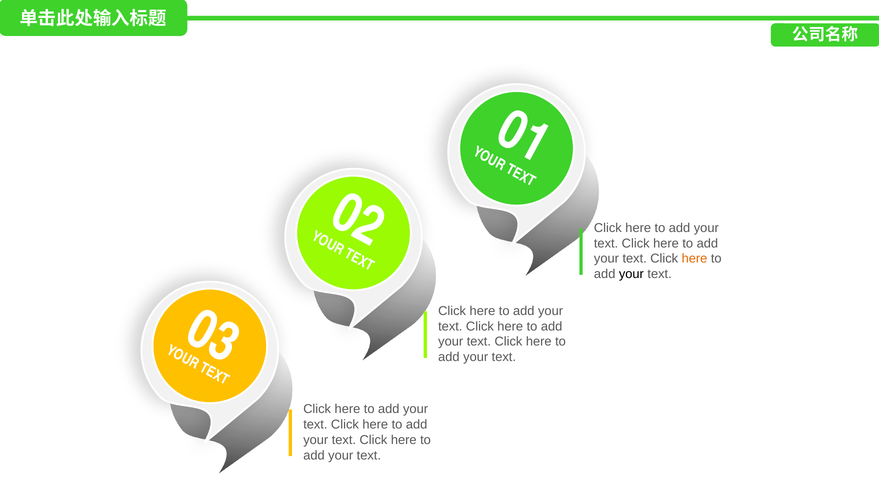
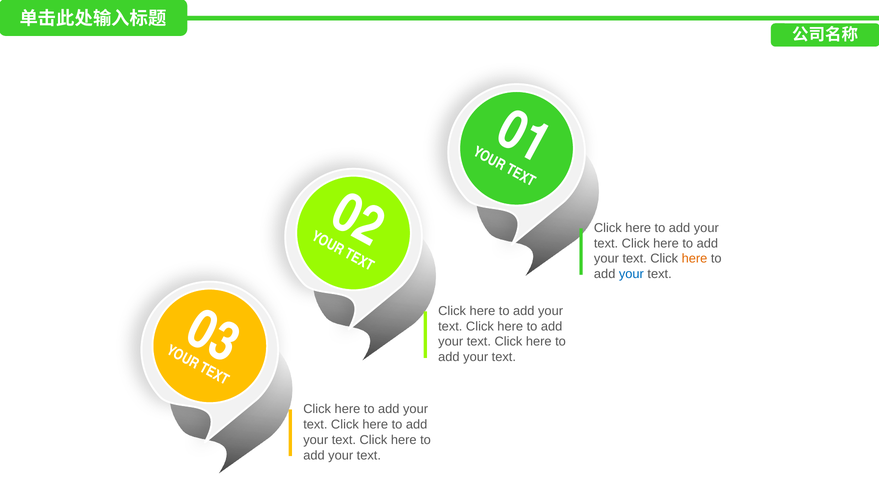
your colour: black -> blue (631, 274)
